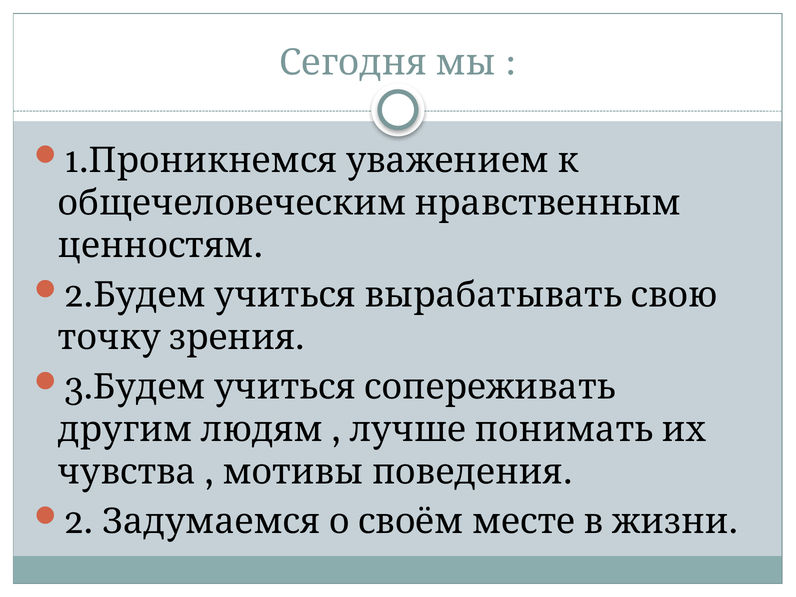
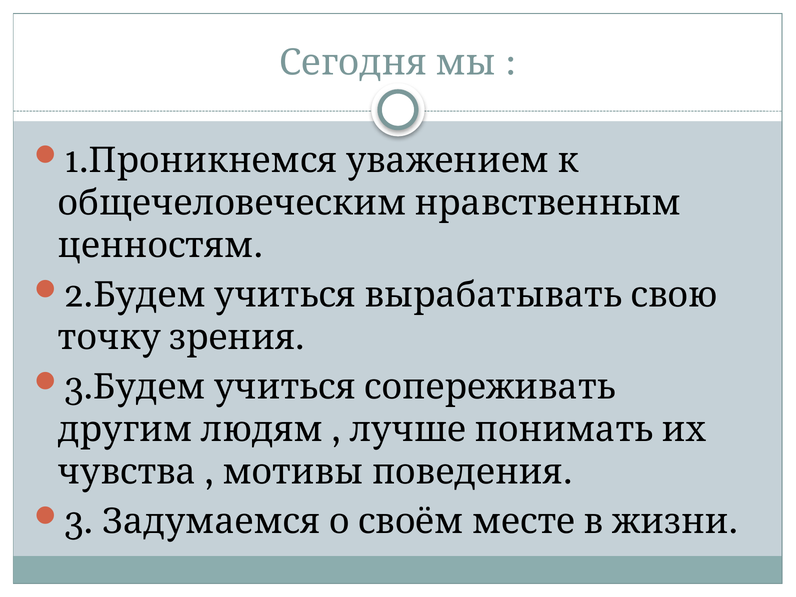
2: 2 -> 3 (79, 522)
